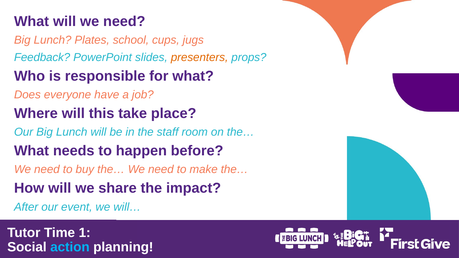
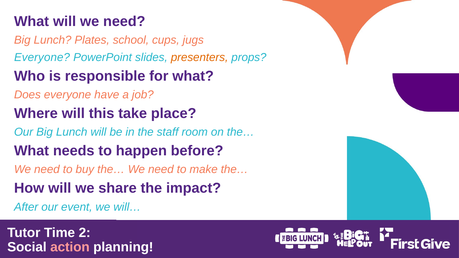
Feedback: Feedback -> Everyone (42, 57)
1: 1 -> 2 (85, 233)
action colour: light blue -> pink (70, 247)
